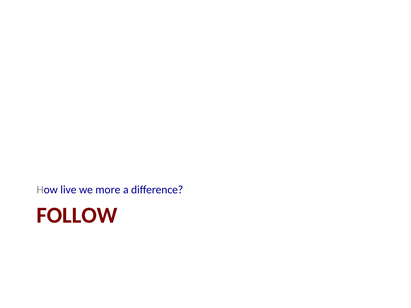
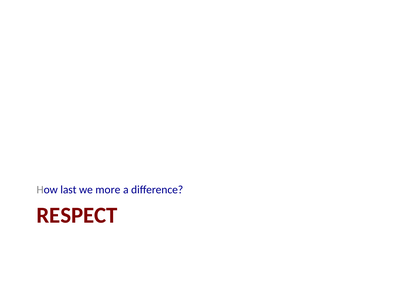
live: live -> last (68, 190)
FOLLOW: FOLLOW -> RESPECT (77, 215)
